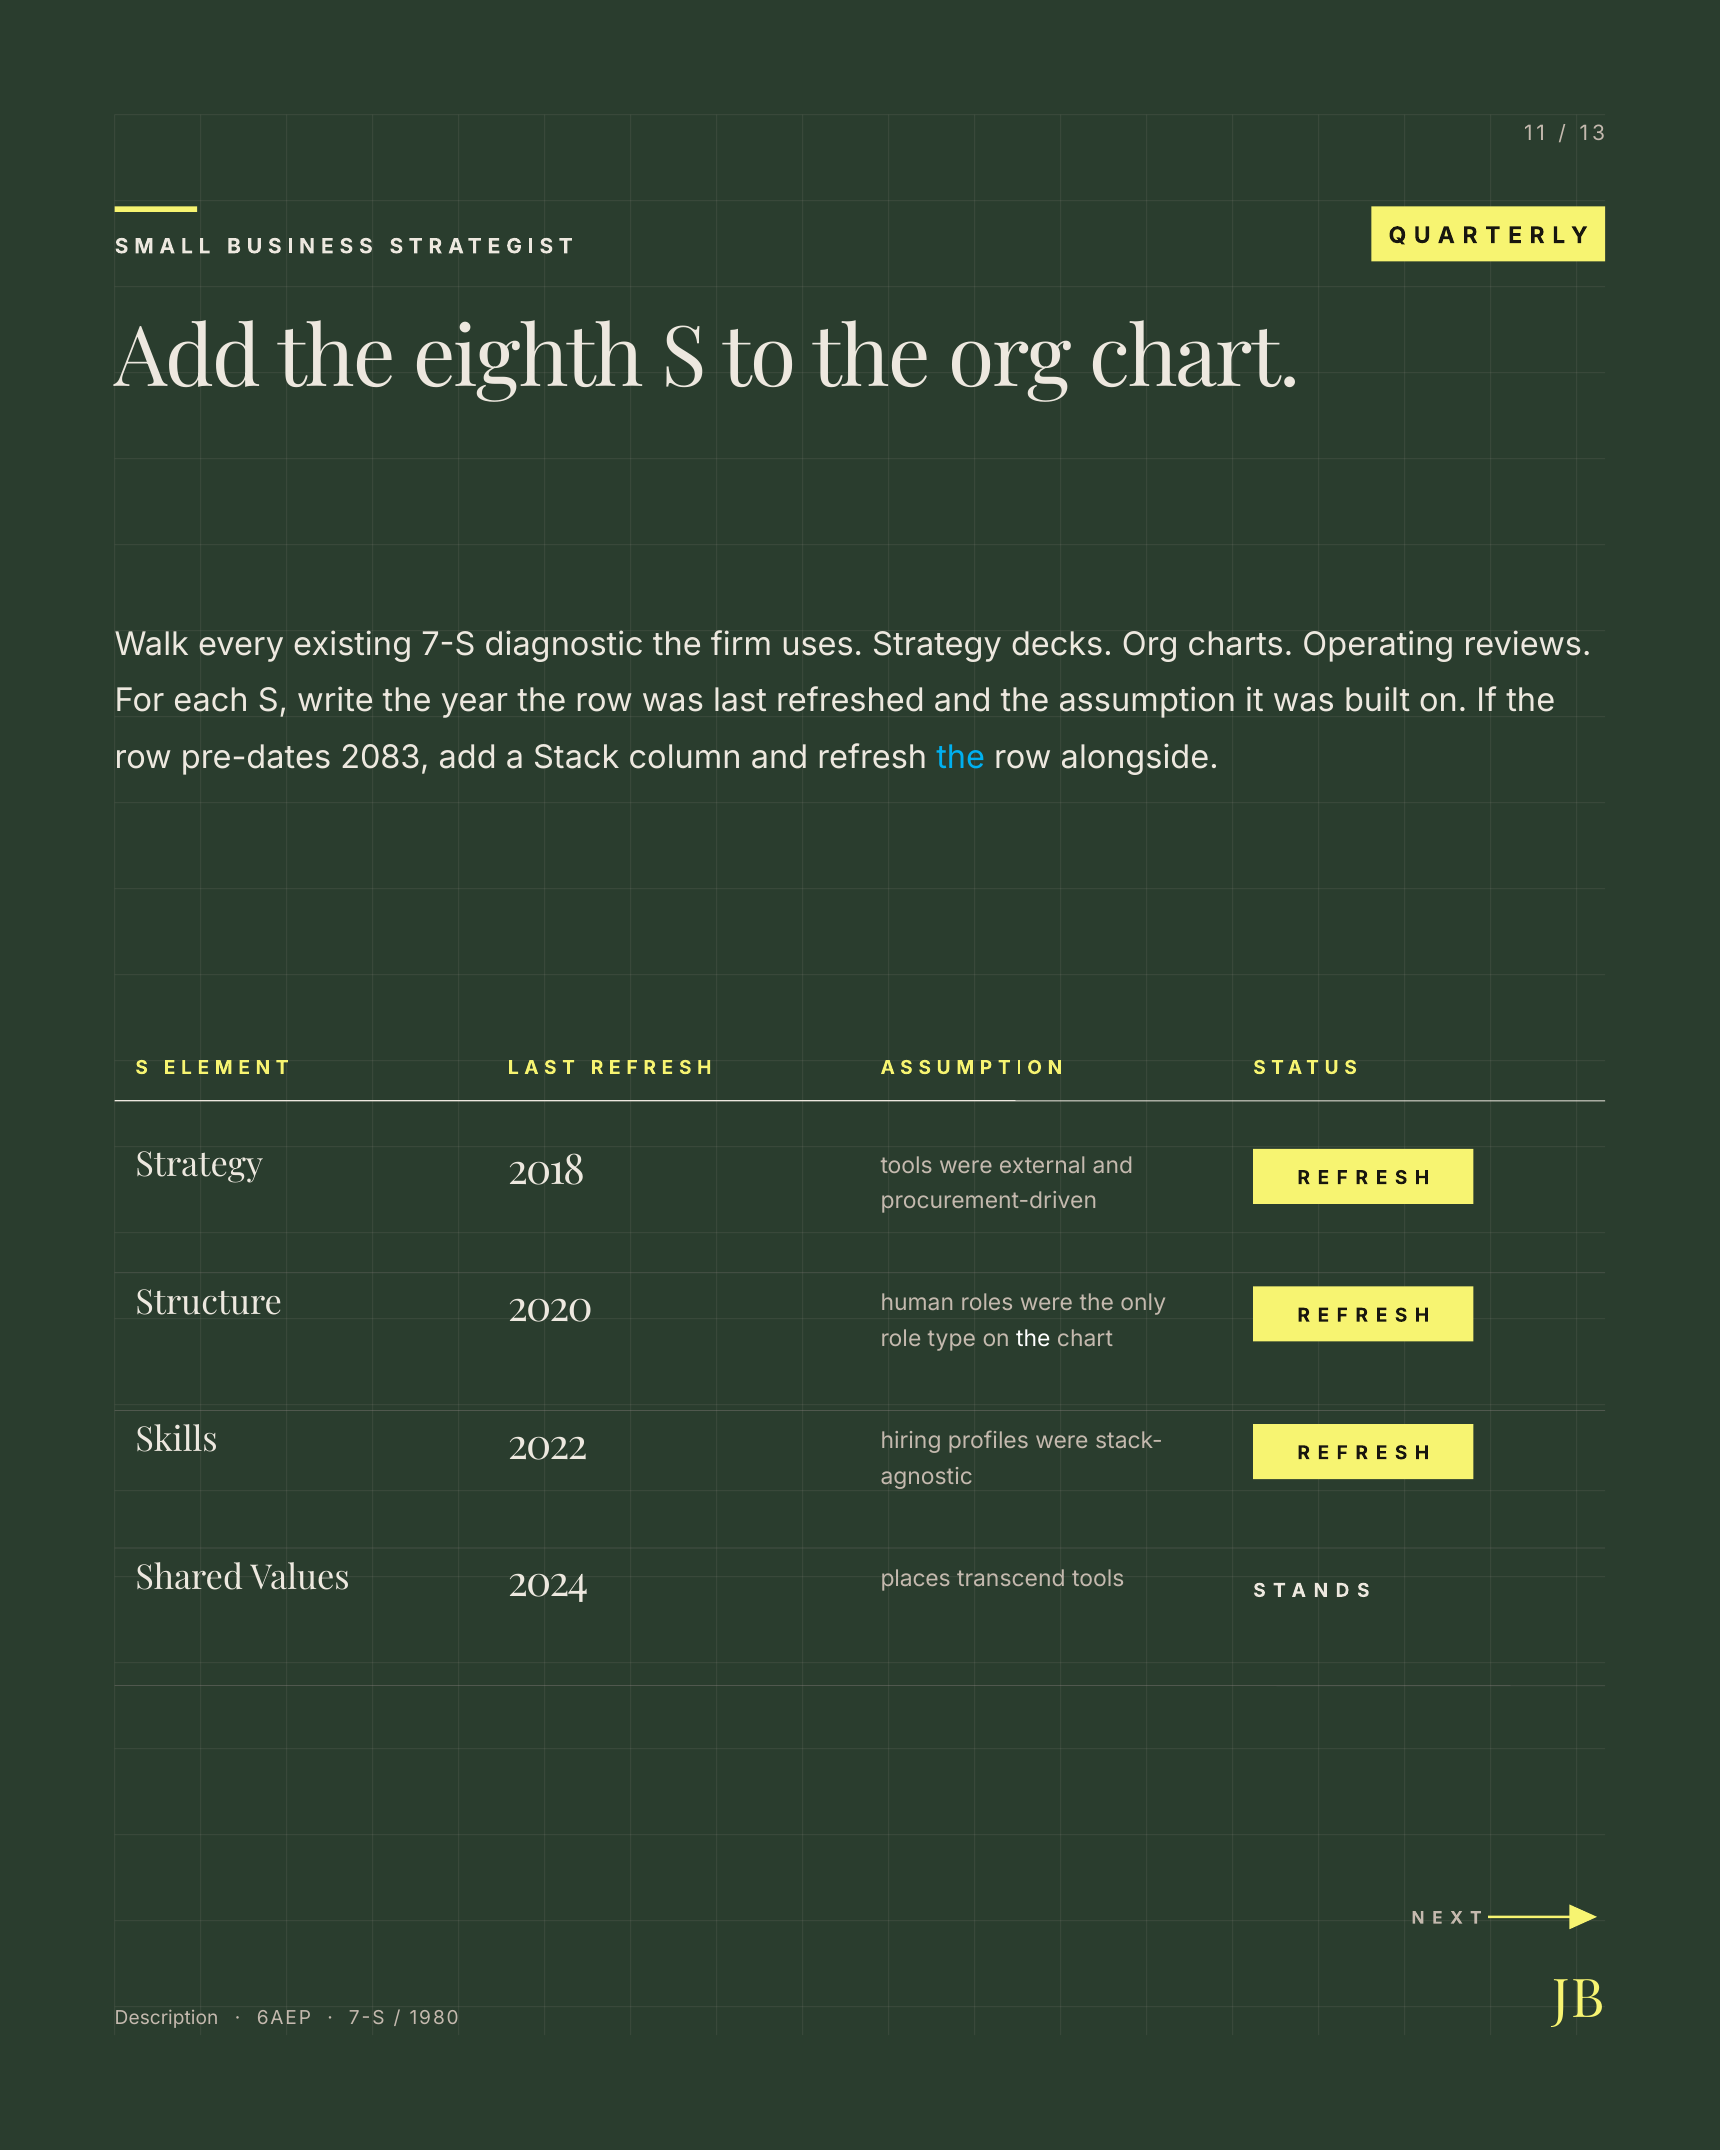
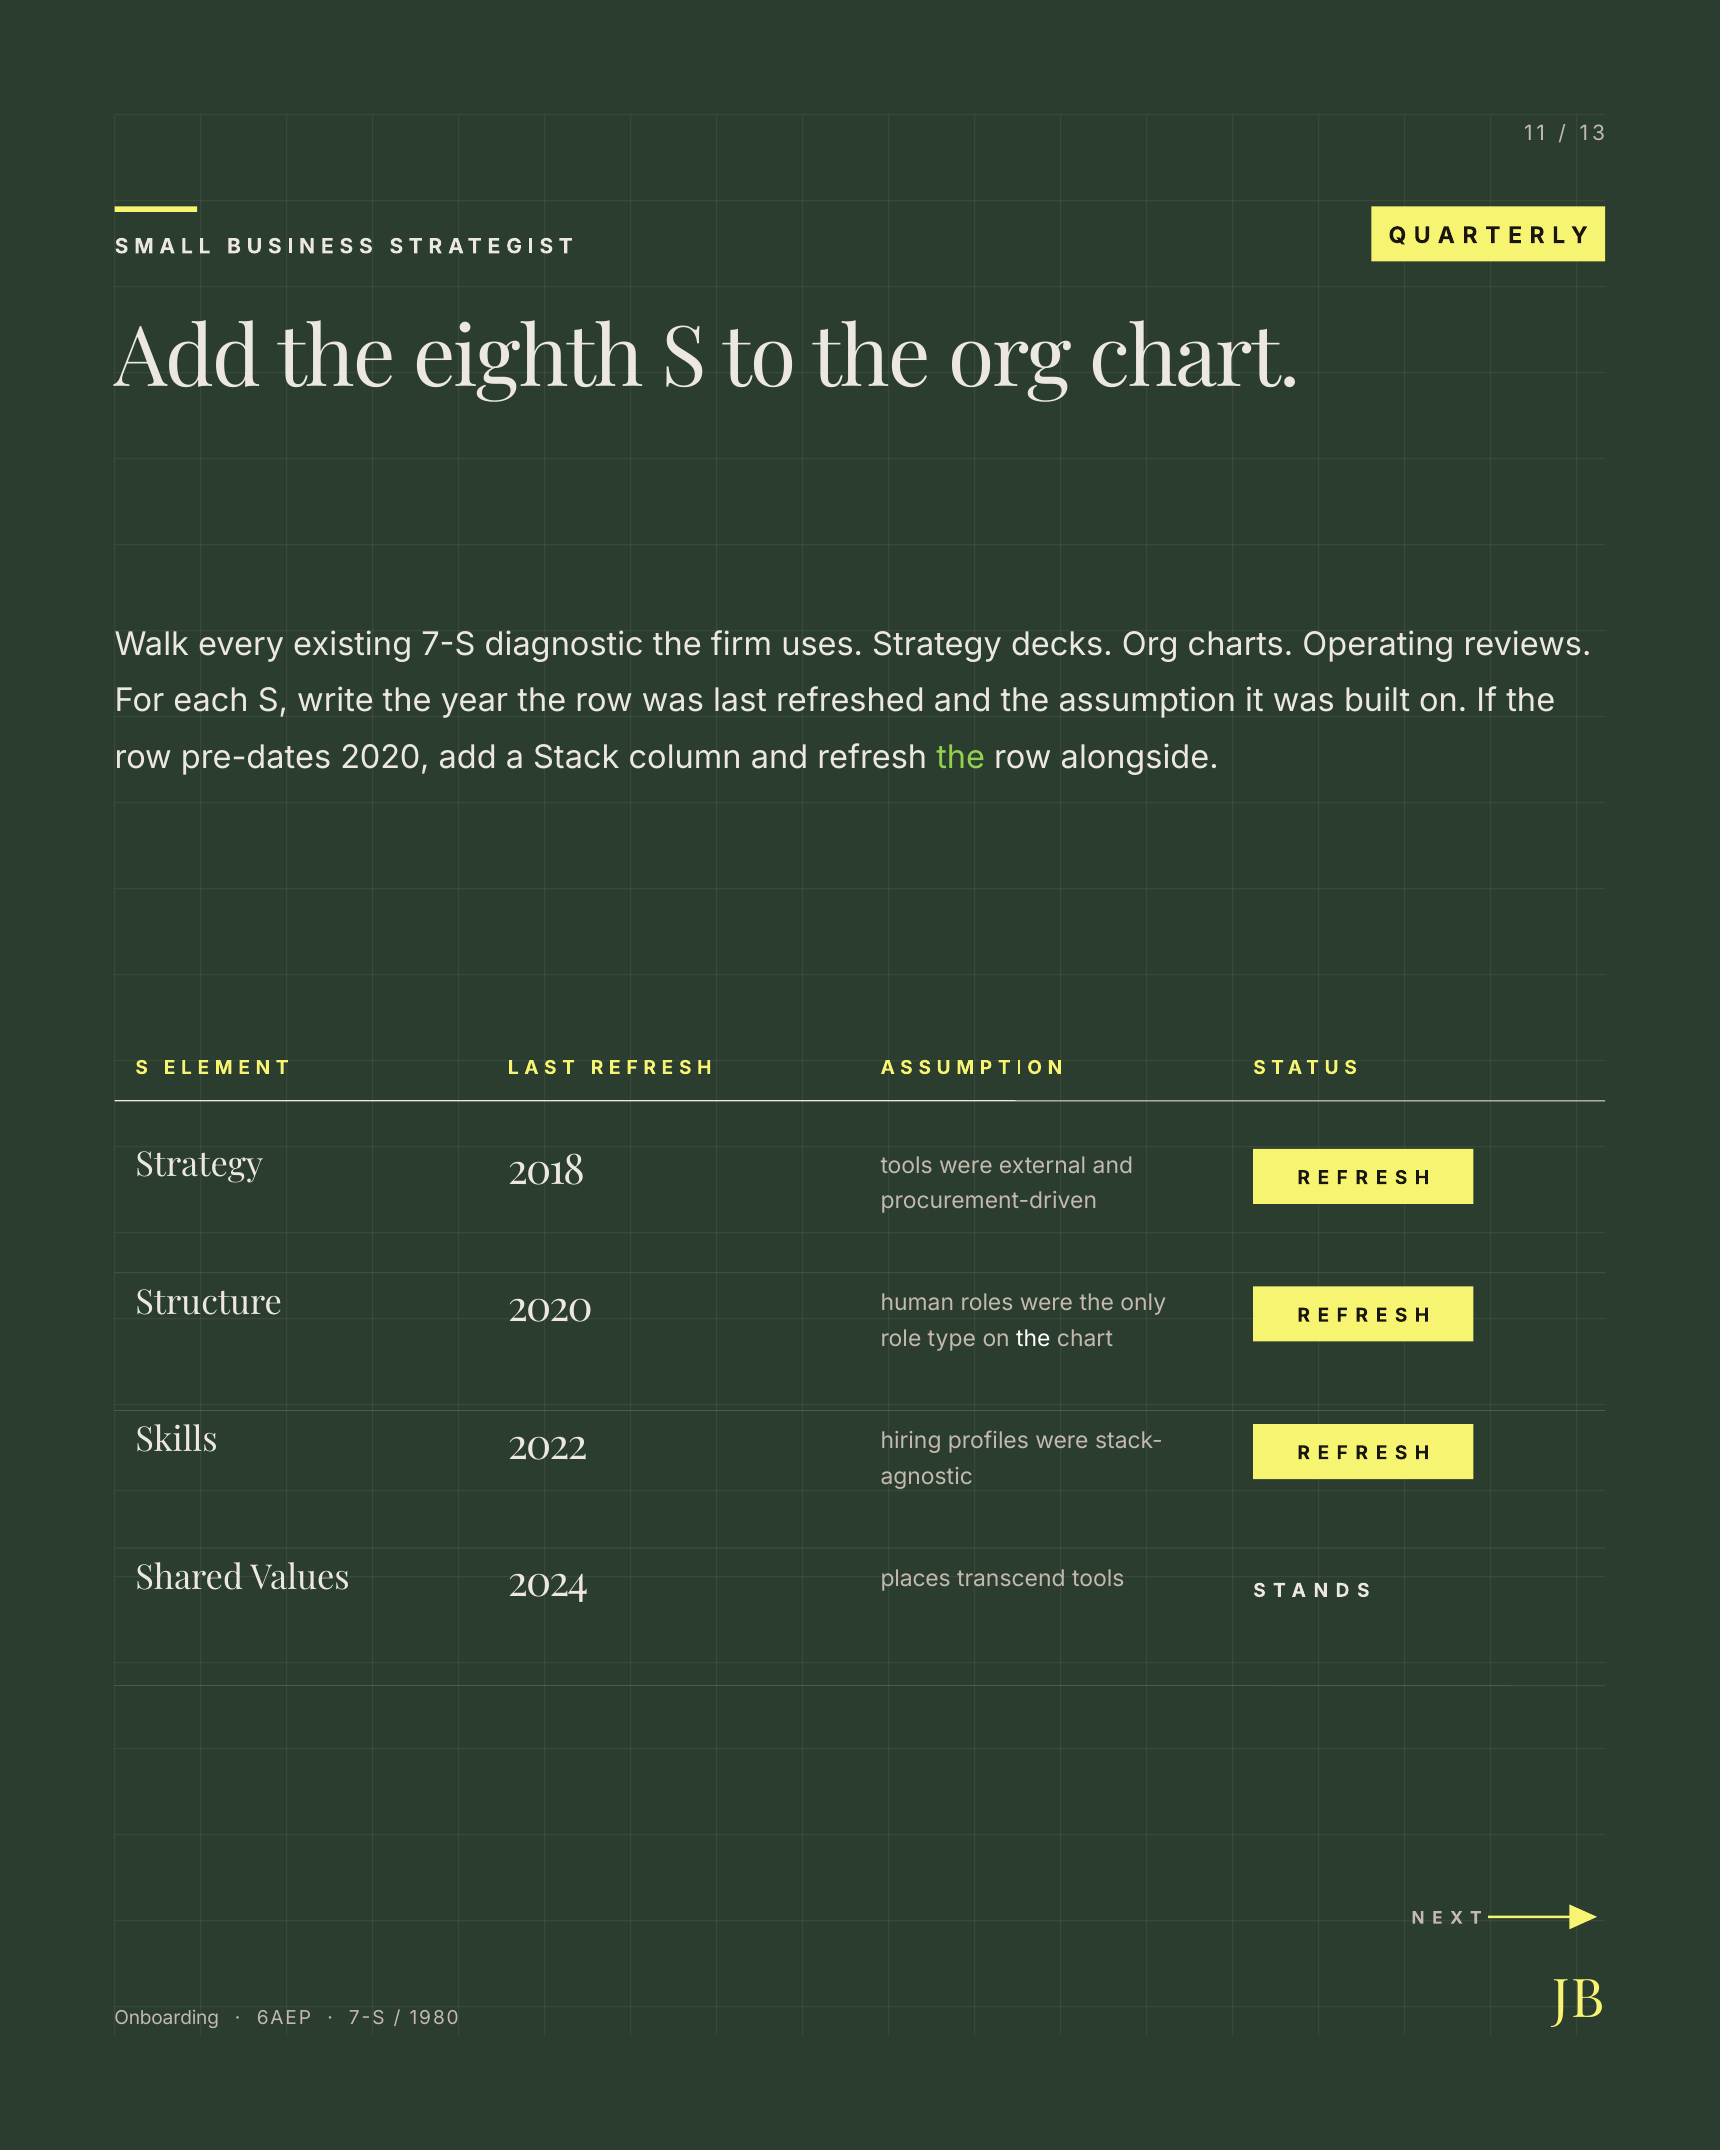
pre-dates 2083: 2083 -> 2020 (385, 758)
the colour: light blue -> light green (961, 758)
Description: Description -> Onboarding (167, 2018)
